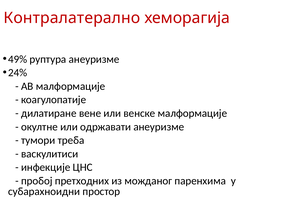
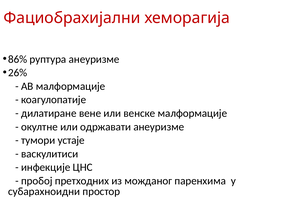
Контралатерално: Контралатерално -> Фациобрахијални (72, 18)
49%: 49% -> 86% (18, 59)
24%: 24% -> 26% (18, 73)
треба: треба -> устаје (71, 140)
